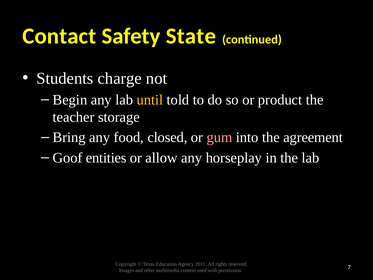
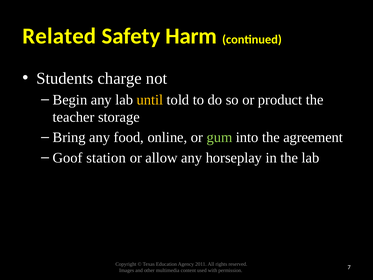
Contact: Contact -> Related (59, 36)
State: State -> Harm (191, 36)
closed: closed -> online (167, 137)
gum colour: pink -> light green (219, 137)
entities: entities -> station (106, 158)
